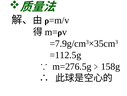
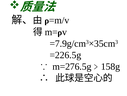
=112.5g: =112.5g -> =226.5g (65, 55)
